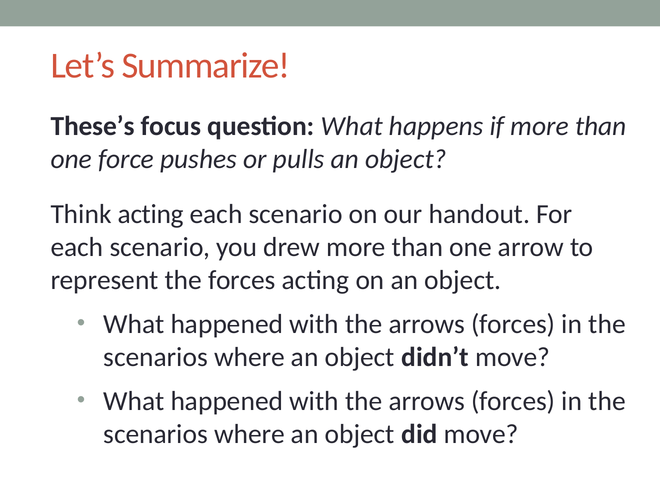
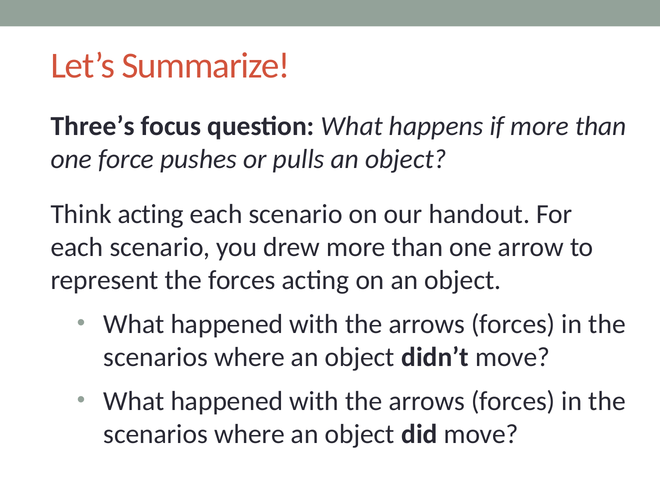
These’s: These’s -> Three’s (93, 126)
